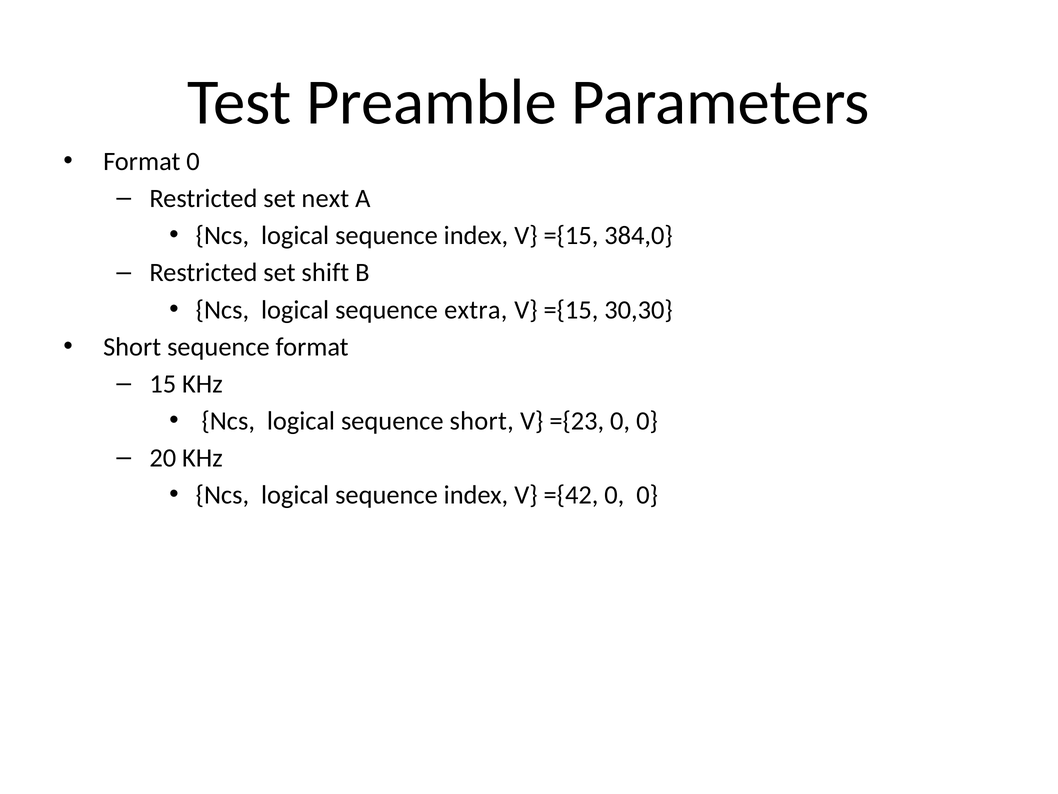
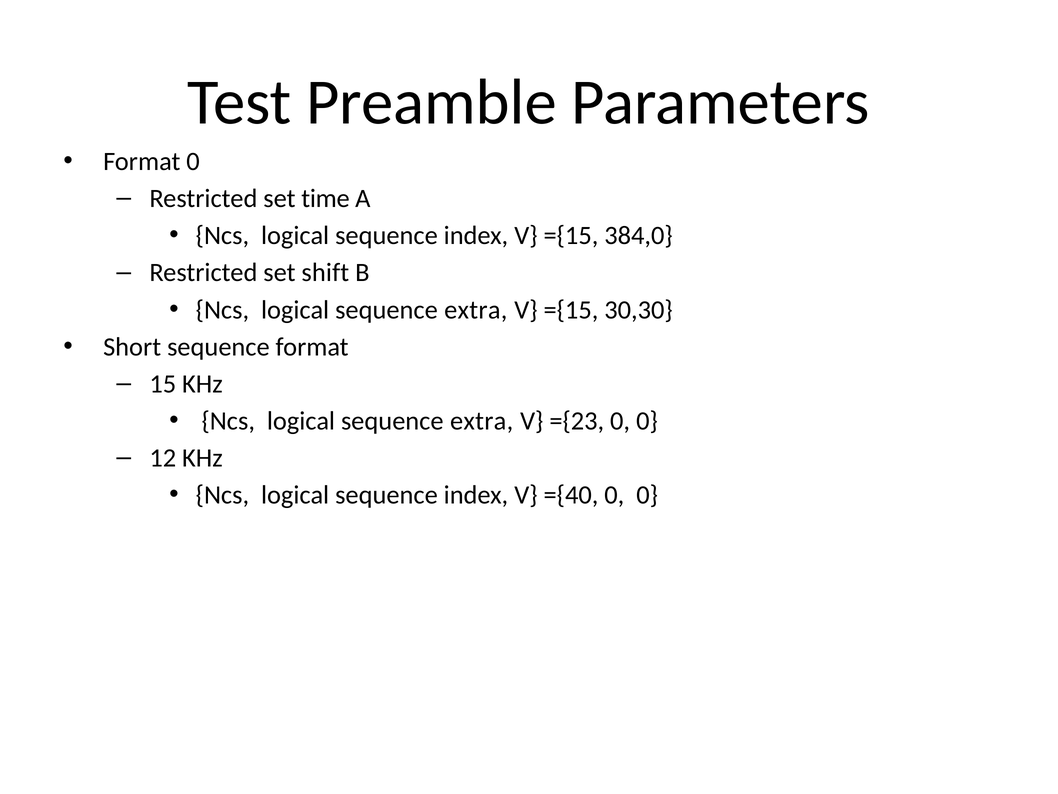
next: next -> time (326, 198)
short: short -> extra (482, 421)
20: 20 -> 12 (163, 458)
={42: ={42 -> ={40 (571, 495)
